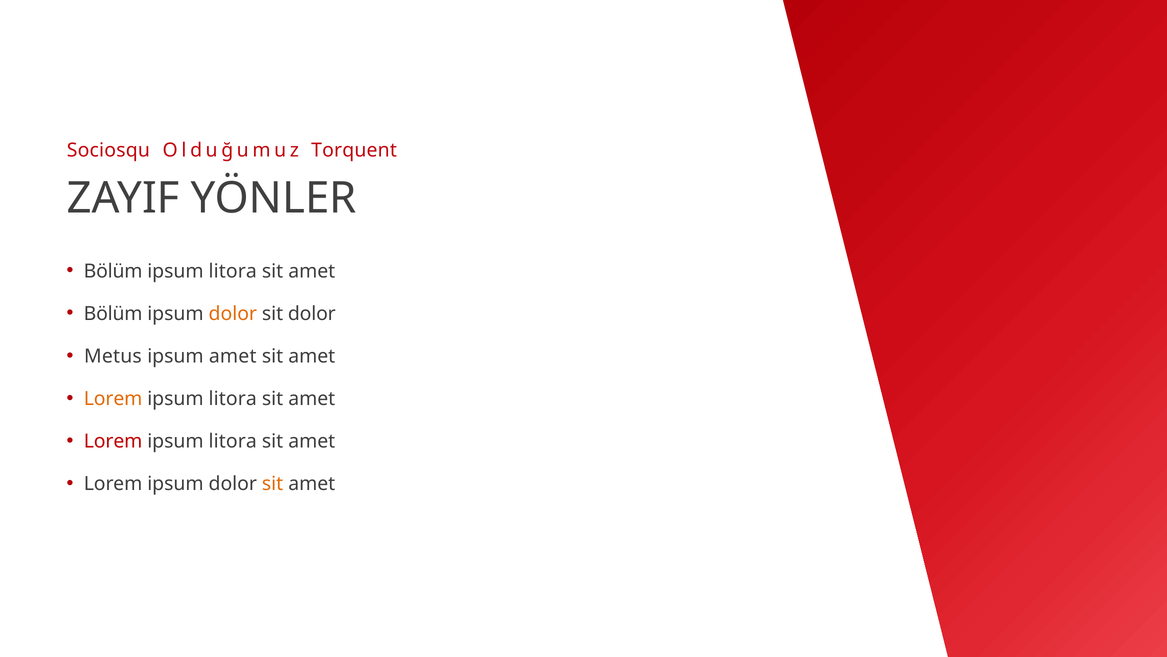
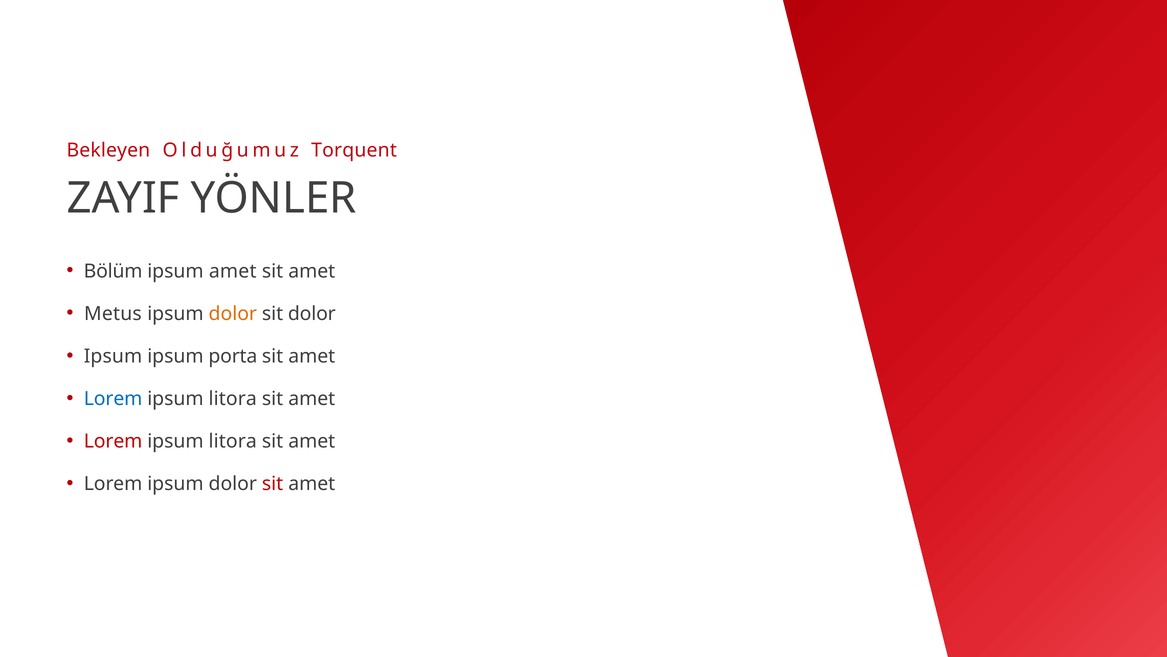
Sociosqu: Sociosqu -> Bekleyen (108, 150)
litora: litora -> amet (233, 271)
Bölüm: Bölüm -> Metus (113, 313)
Metus: Metus -> Ipsum (113, 356)
ipsum amet: amet -> porta (233, 356)
Lorem colour: orange -> blue (113, 399)
sit colour: orange -> red (273, 484)
